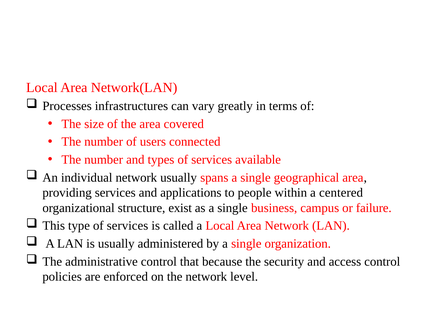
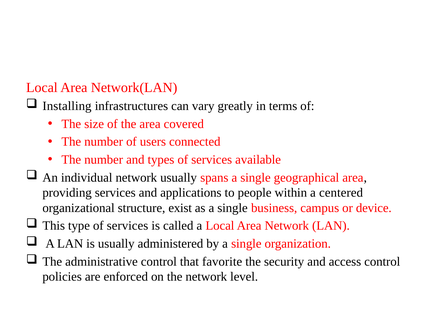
Processes: Processes -> Installing (67, 106)
failure: failure -> device (374, 208)
because: because -> favorite (222, 262)
